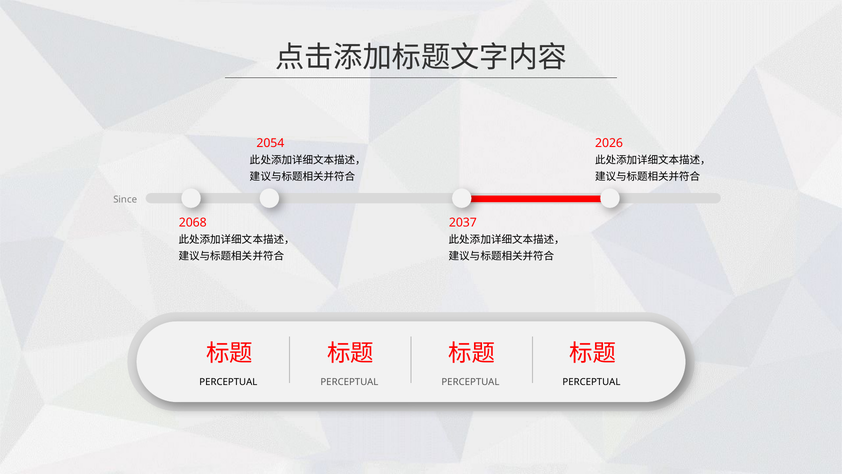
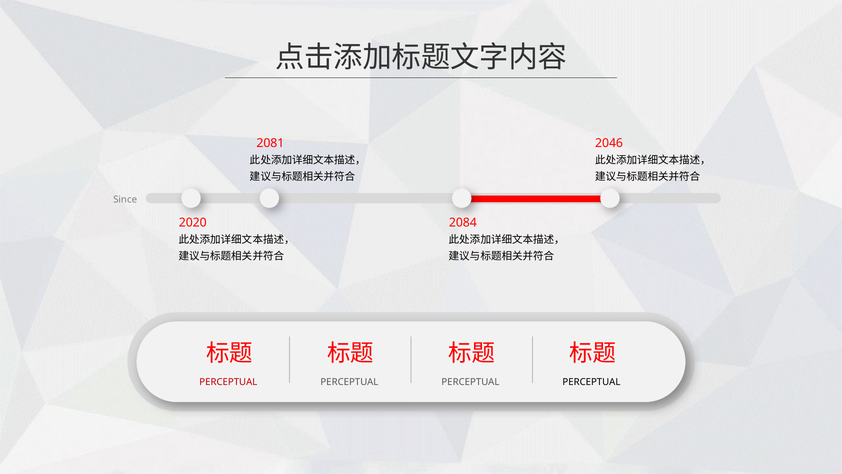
2054: 2054 -> 2081 (270, 143)
2026: 2026 -> 2046 (609, 143)
2068: 2068 -> 2020 (193, 223)
2037: 2037 -> 2084 (463, 223)
PERCEPTUAL colour: black -> red (228, 382)
